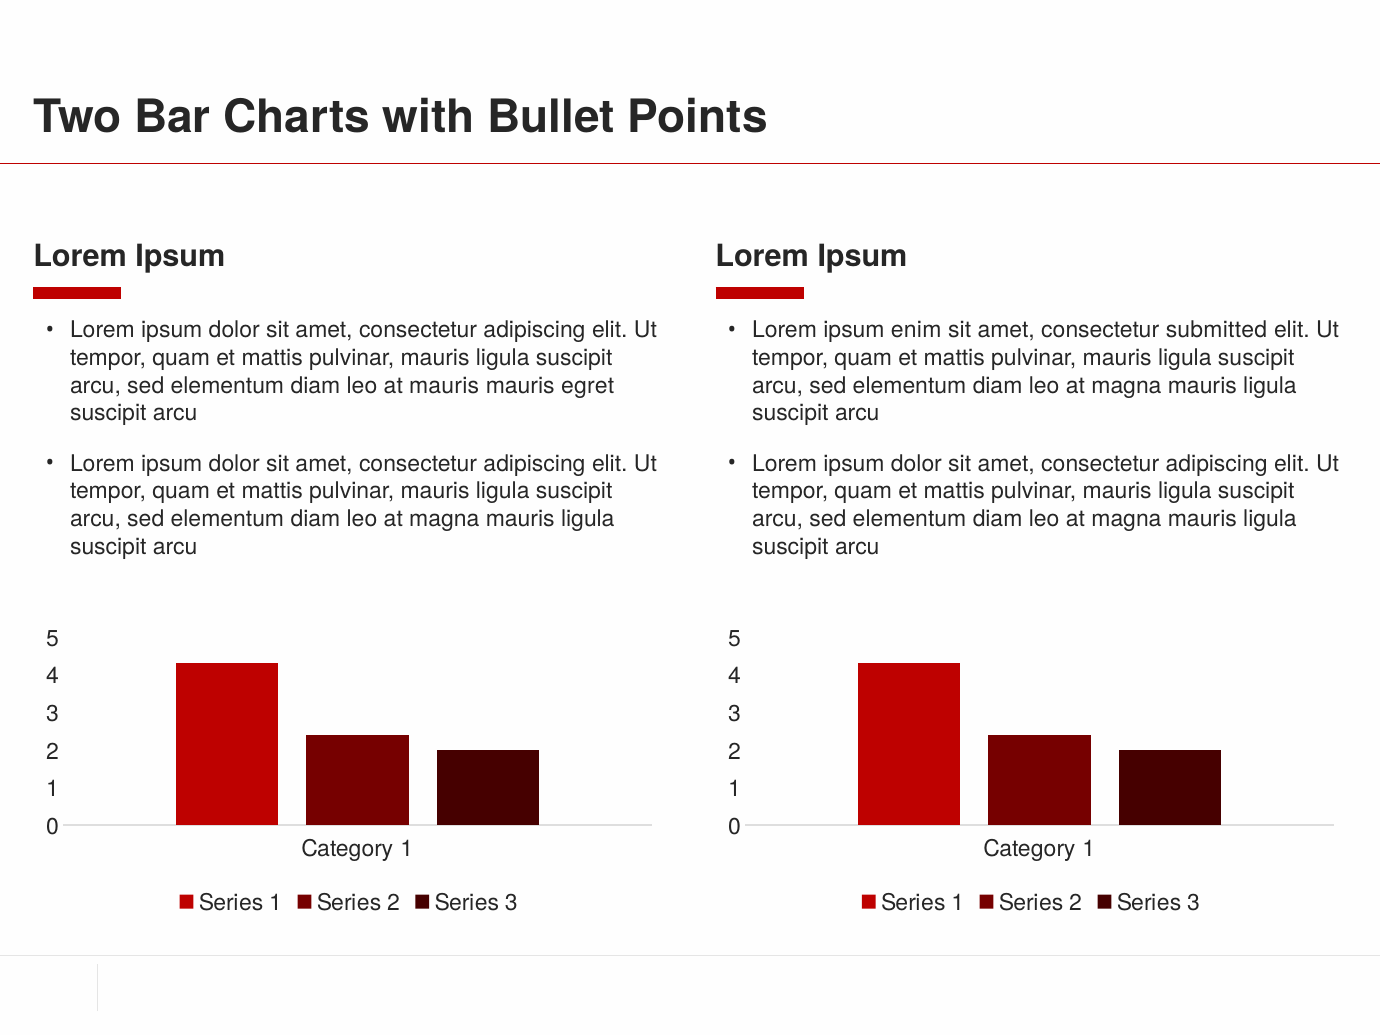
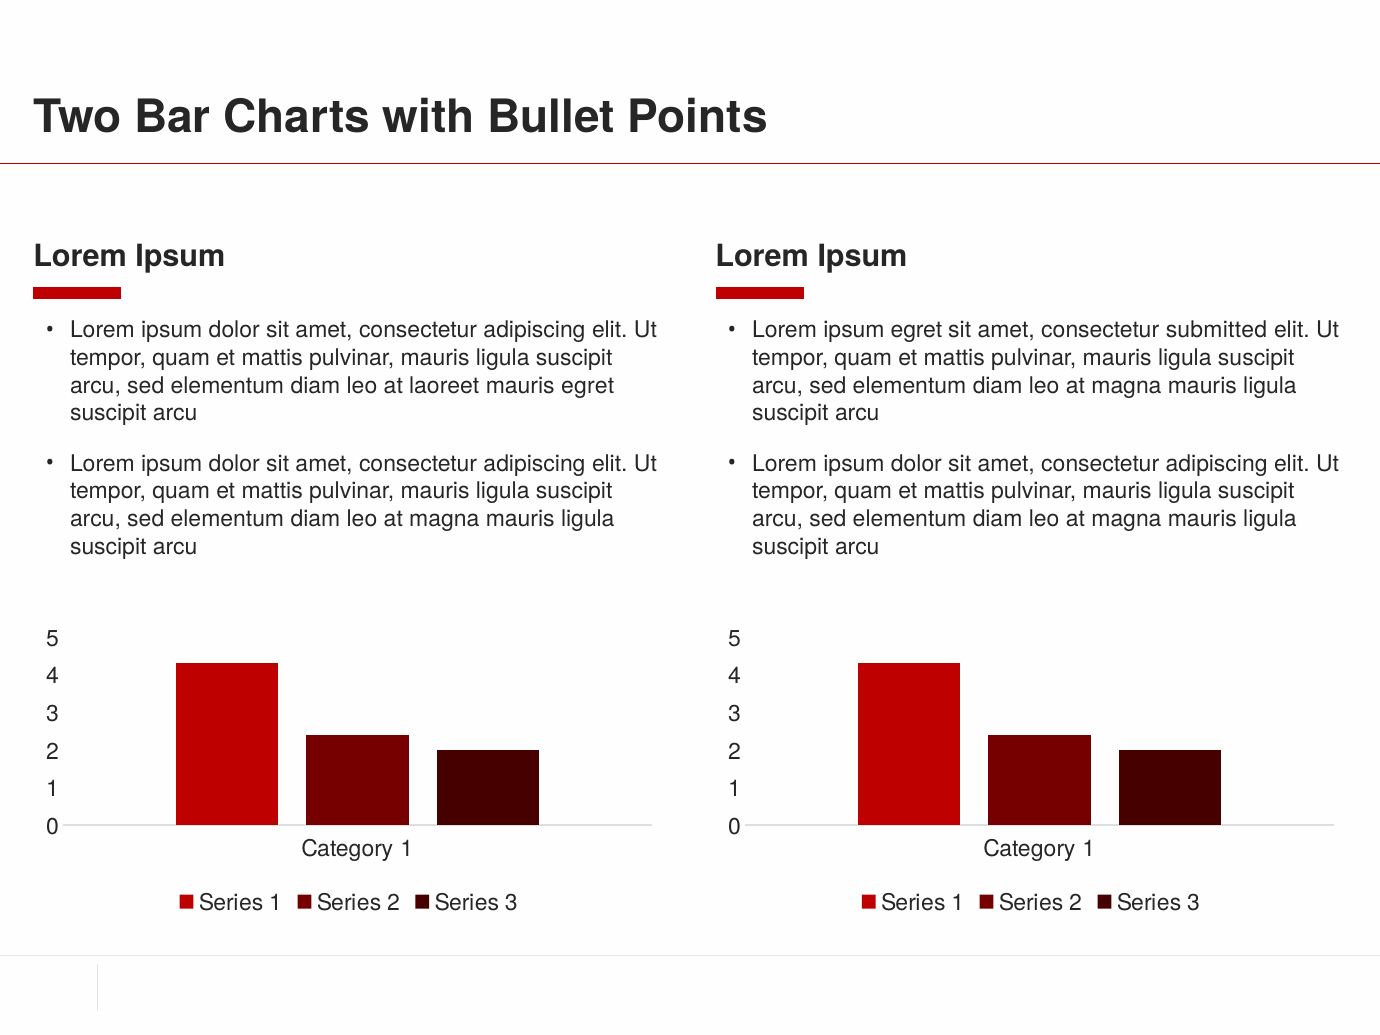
ipsum enim: enim -> egret (916, 330)
at mauris: mauris -> laoreet (444, 385)
